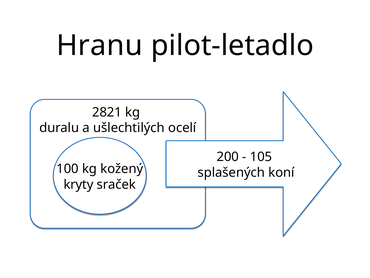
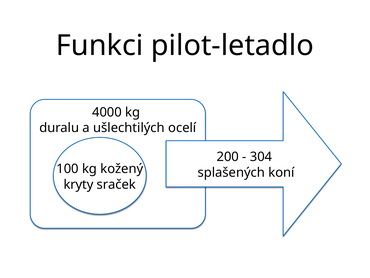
Hranu: Hranu -> Funkci (100, 45)
2821: 2821 -> 4000 (107, 112)
105: 105 -> 304 (261, 157)
